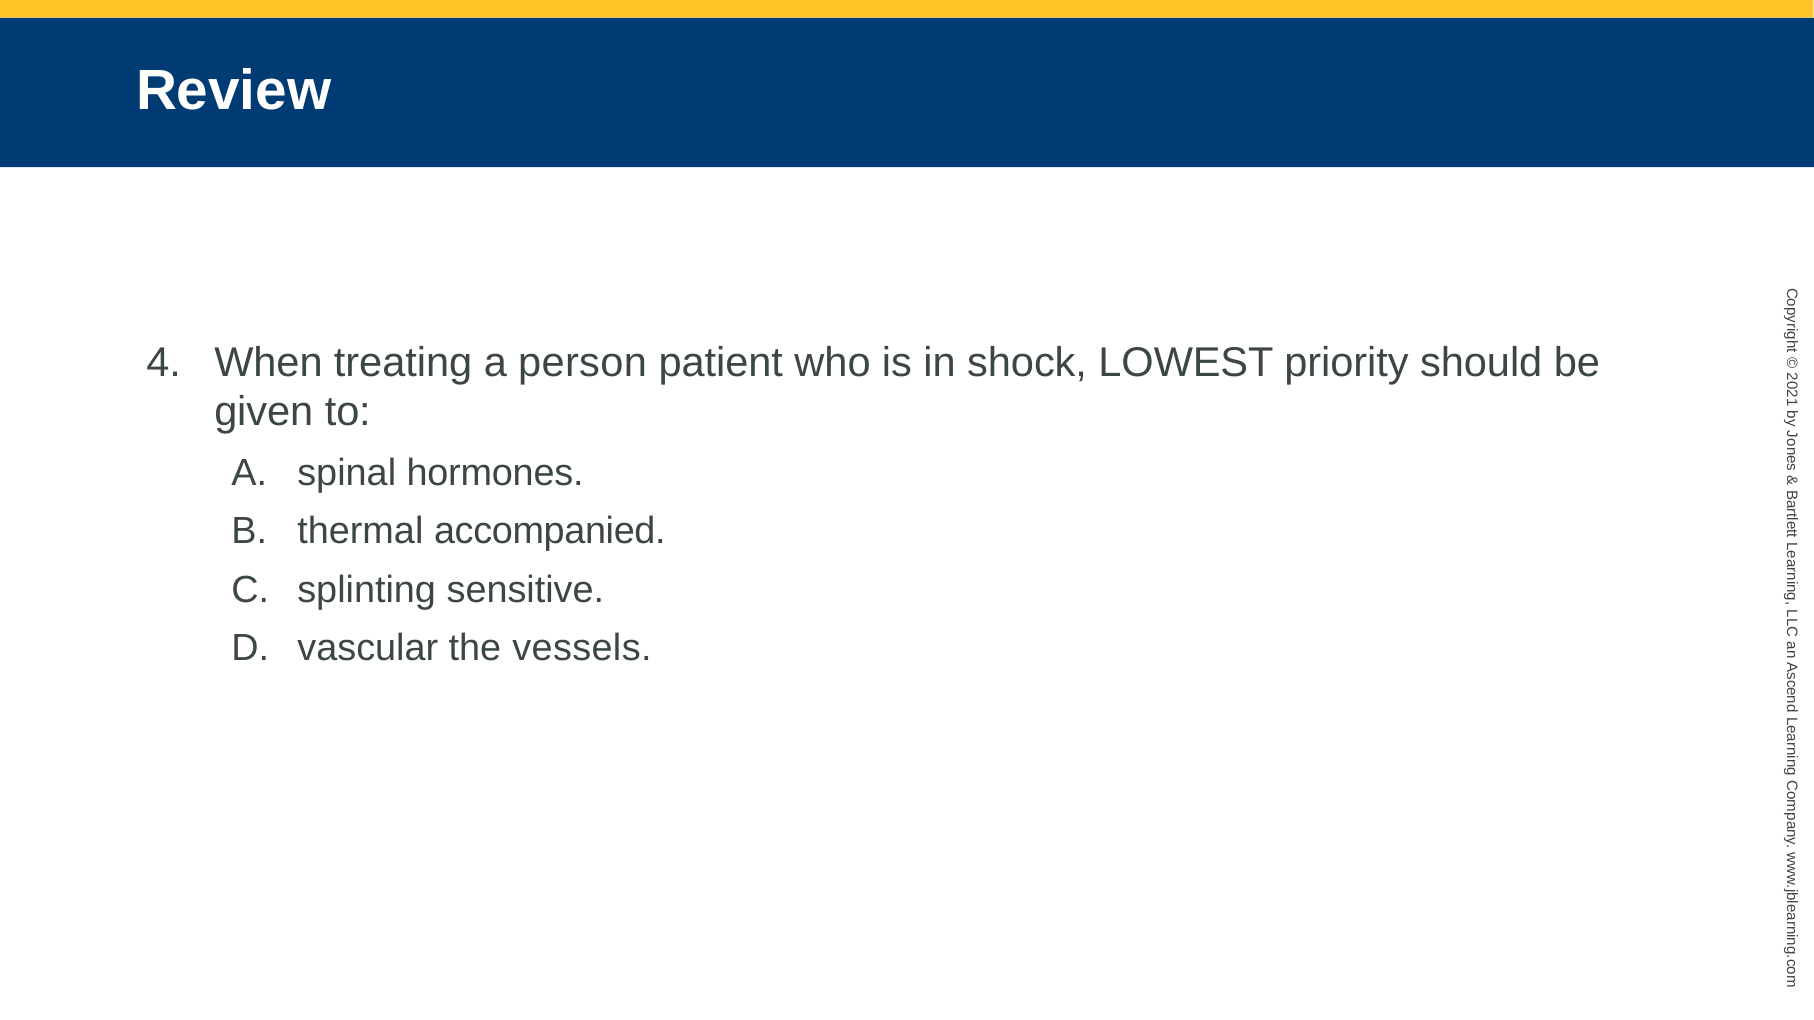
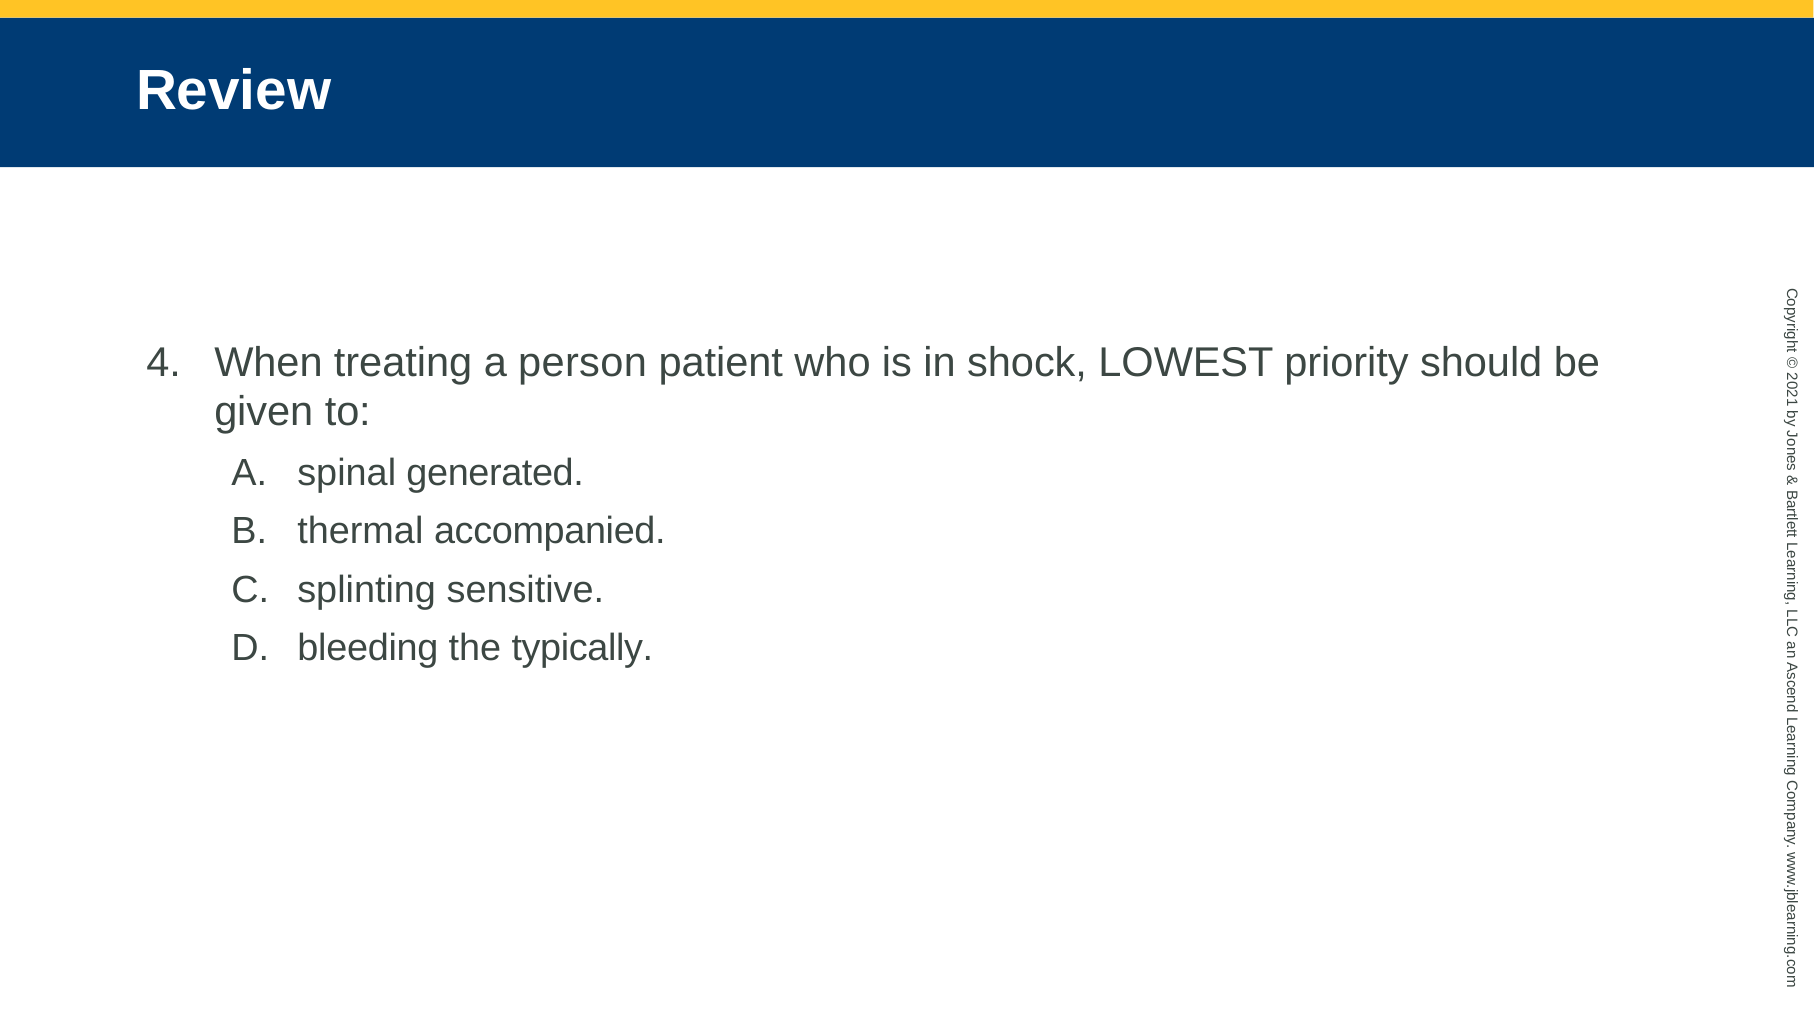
hormones: hormones -> generated (495, 473)
vascular: vascular -> bleeding (368, 649)
vessels: vessels -> typically (582, 649)
